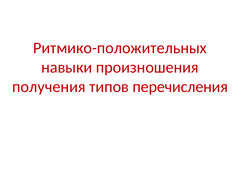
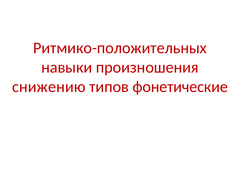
получения: получения -> снижению (49, 86)
перечисления: перечисления -> фонетические (180, 86)
